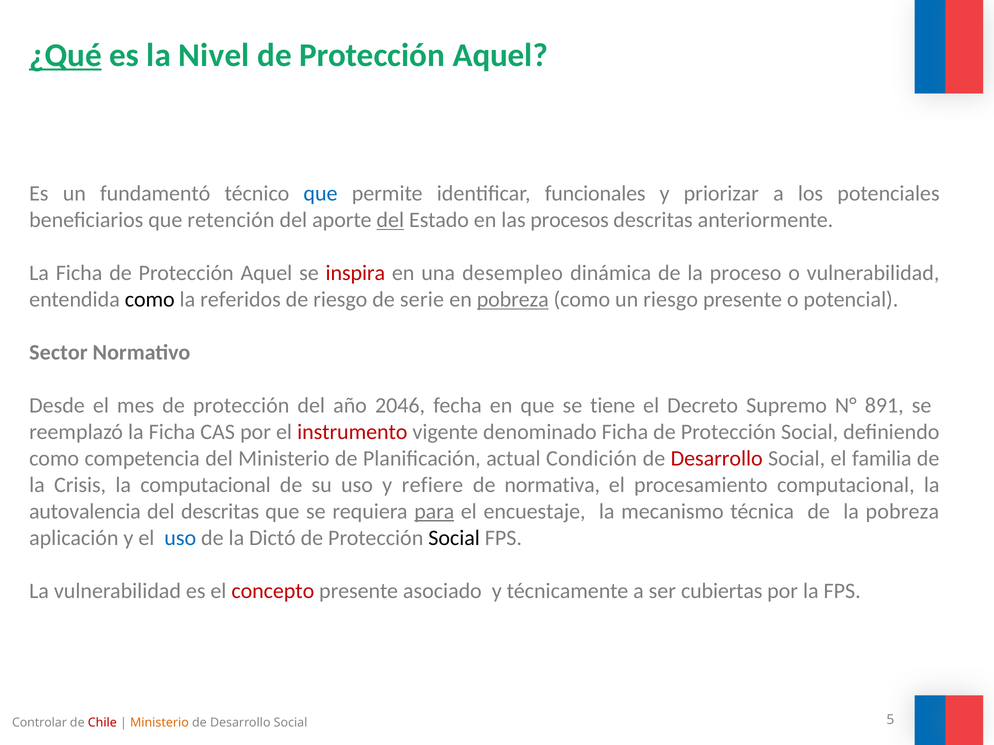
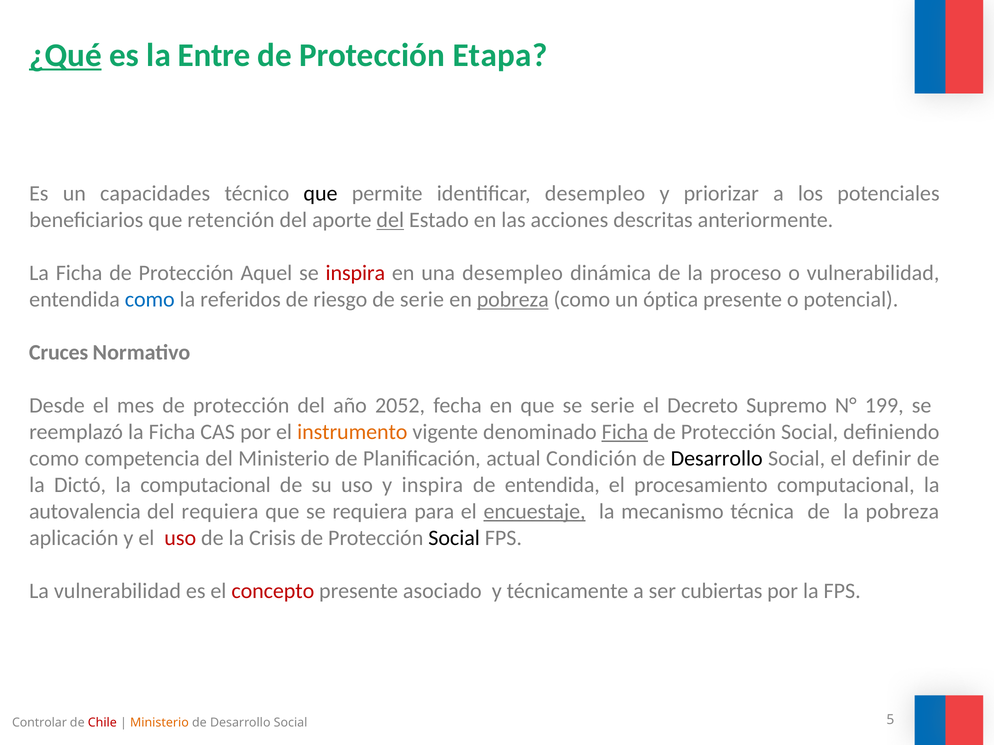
Nivel: Nivel -> Entre (214, 55)
Aquel: Aquel -> Etapa (500, 55)
fundamentó: fundamentó -> capacidades (155, 194)
que colour: blue -> black (321, 194)
identificar funcionales: funcionales -> desempleo (595, 194)
procesos: procesos -> acciones (569, 220)
como colour: black -> blue (150, 300)
un riesgo: riesgo -> óptica (671, 300)
Sector: Sector -> Cruces (59, 353)
2046: 2046 -> 2052 (400, 406)
se tiene: tiene -> serie (613, 406)
891: 891 -> 199 (884, 406)
instrumento colour: red -> orange (352, 432)
Ficha underline: none -> present (625, 432)
Desarrollo colour: red -> black (717, 459)
familia: familia -> definir (882, 459)
Crisis: Crisis -> Dictó (80, 485)
y refiere: refiere -> inspira (432, 485)
de normativa: normativa -> entendida (552, 485)
del descritas: descritas -> requiera (220, 512)
para underline: present -> none (434, 512)
encuestaje underline: none -> present (535, 512)
uso colour: blue -> red (180, 538)
Dictó: Dictó -> Crisis (272, 538)
